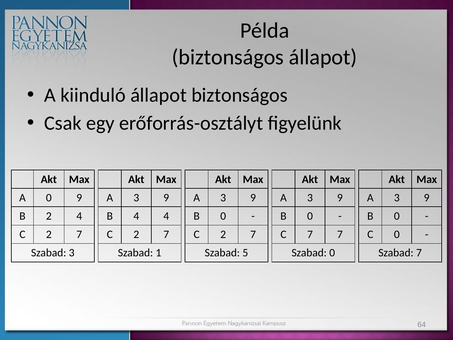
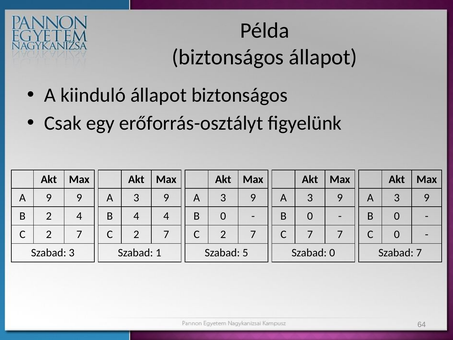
A 0: 0 -> 9 (49, 198)
